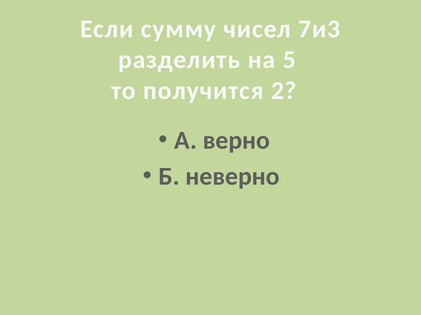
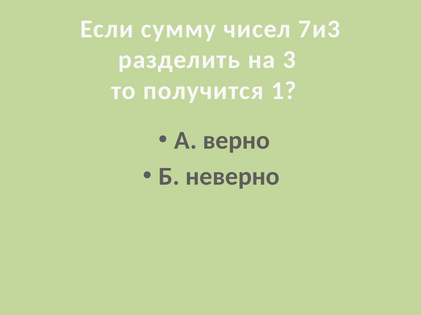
5: 5 -> 3 (289, 60)
2: 2 -> 1 (284, 91)
